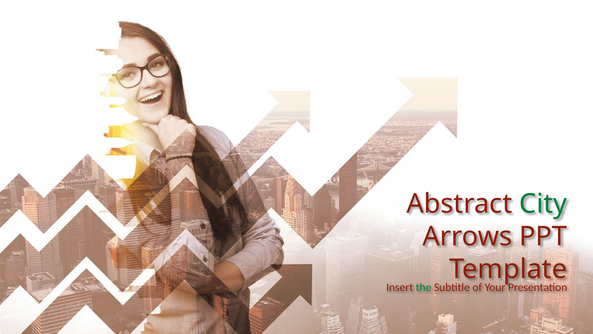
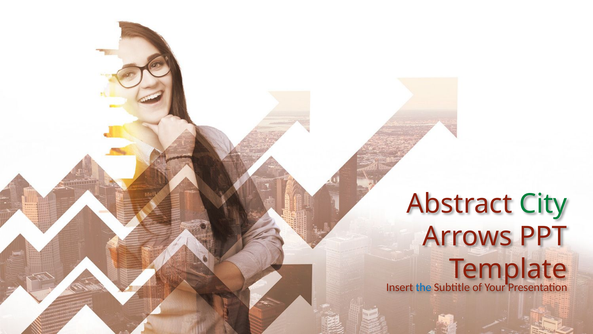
the colour: green -> blue (424, 287)
